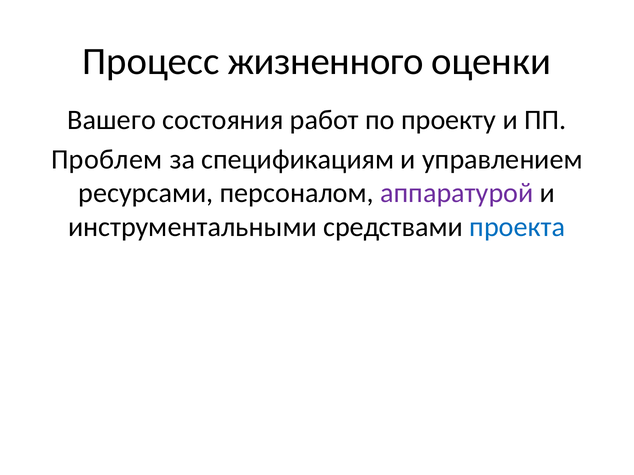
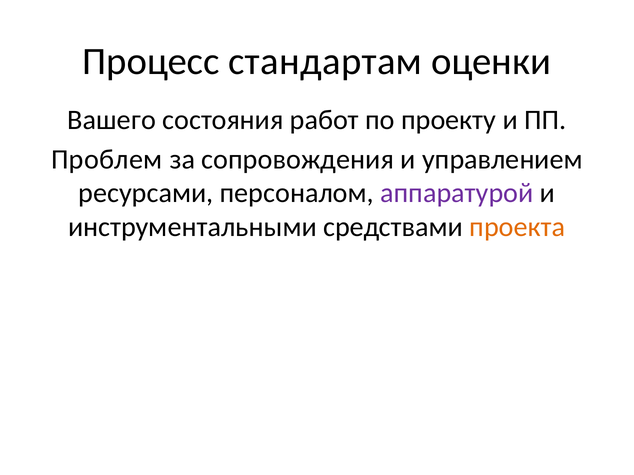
жизненного: жизненного -> стандартам (325, 61)
спецификациям: спецификациям -> сопровождения (298, 159)
проекта colour: blue -> orange (517, 227)
